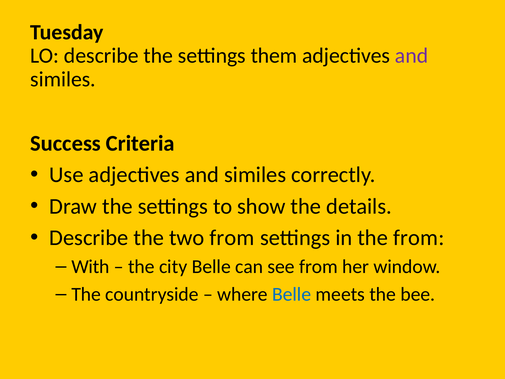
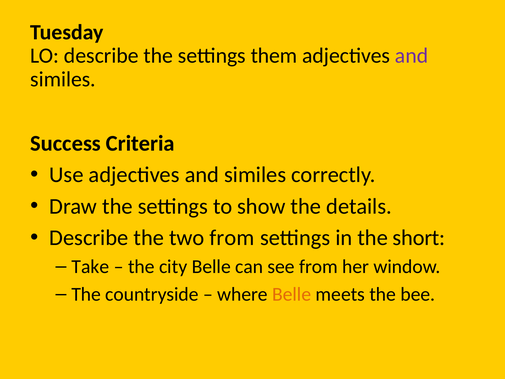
the from: from -> short (419, 238)
With: With -> Take (90, 267)
Belle colour: blue -> orange (292, 294)
